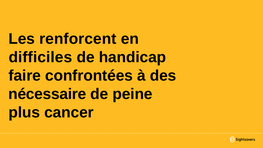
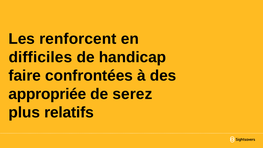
nécessaire: nécessaire -> appropriée (47, 94)
peine: peine -> serez (132, 94)
cancer: cancer -> relatifs (69, 112)
